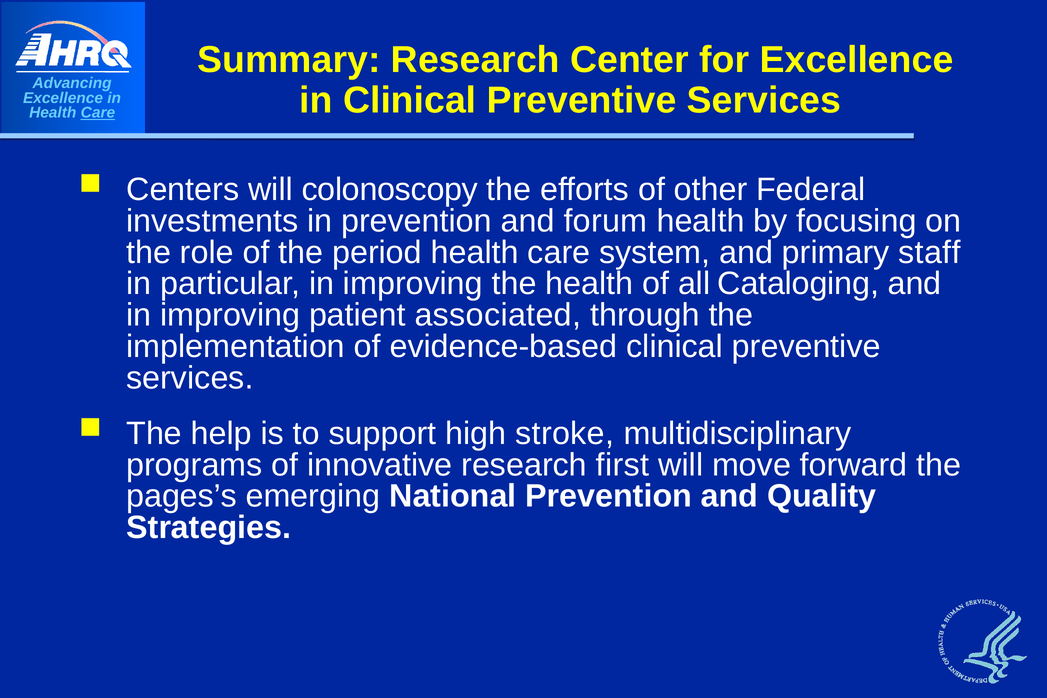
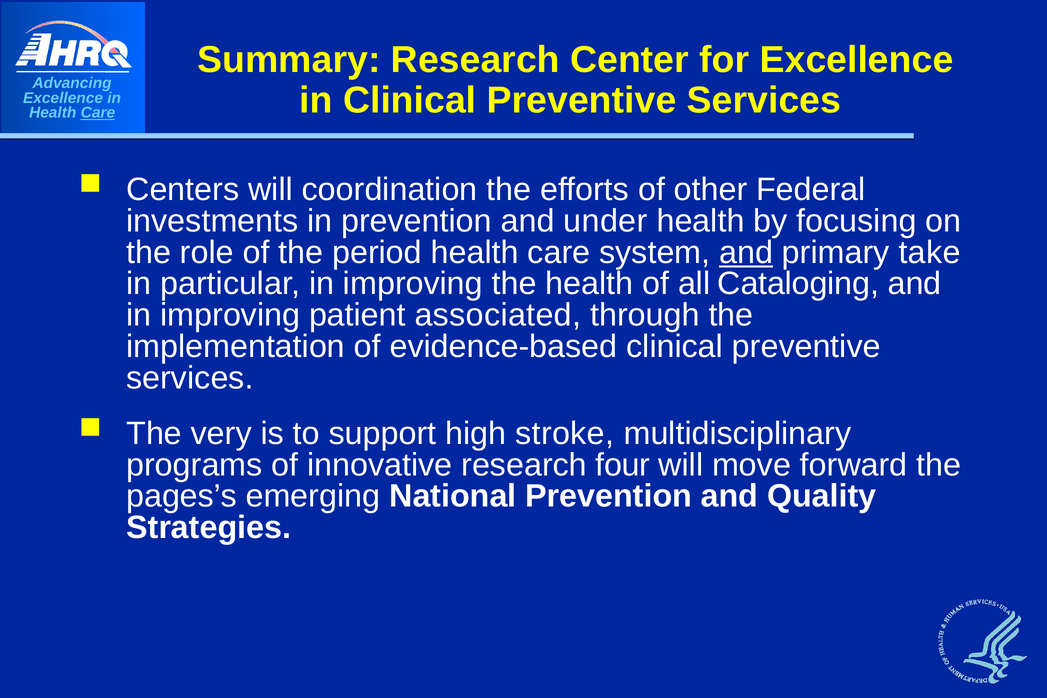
colonoscopy: colonoscopy -> coordination (390, 190)
forum: forum -> under (605, 221)
and underline: none -> present (746, 252)
staff: staff -> take (930, 252)
help: help -> very (221, 433)
first: first -> four (623, 465)
